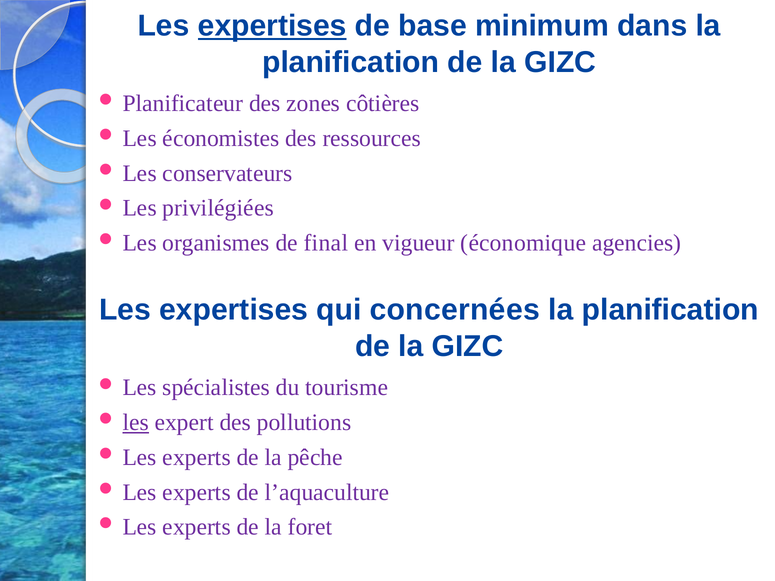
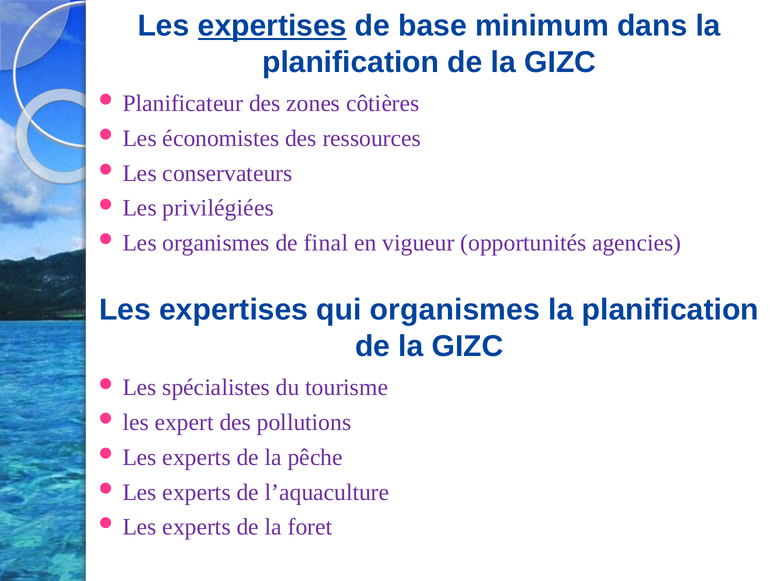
économique: économique -> opportunités (523, 243)
qui concernées: concernées -> organismes (455, 310)
les underline: present -> none (136, 423)
